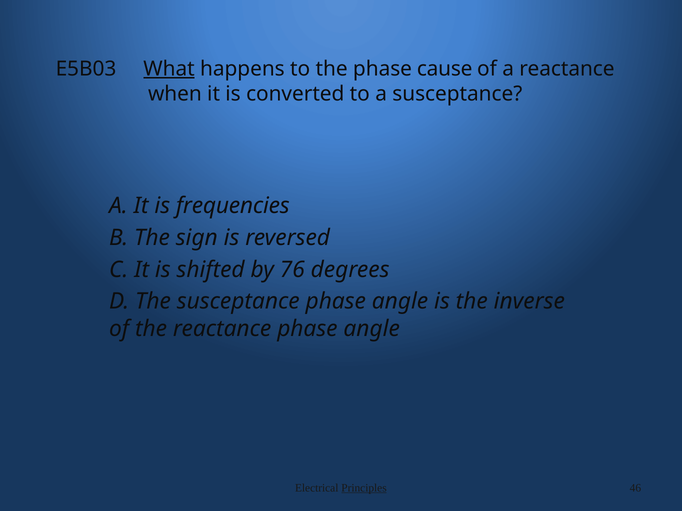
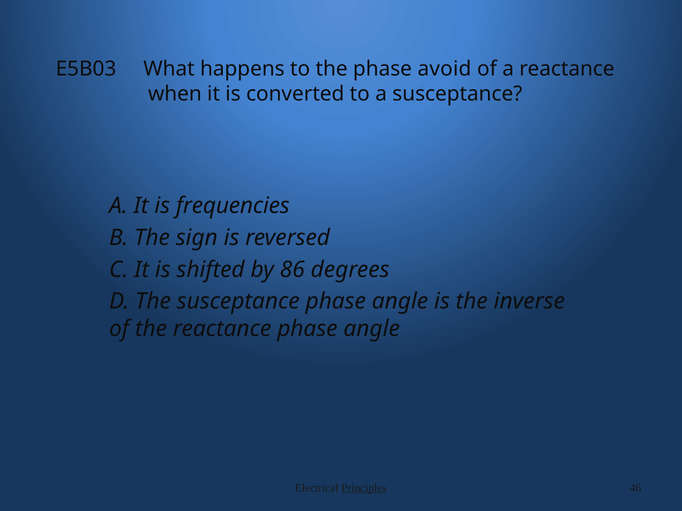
What underline: present -> none (169, 69)
cause: cause -> avoid (444, 69)
76: 76 -> 86 (292, 270)
